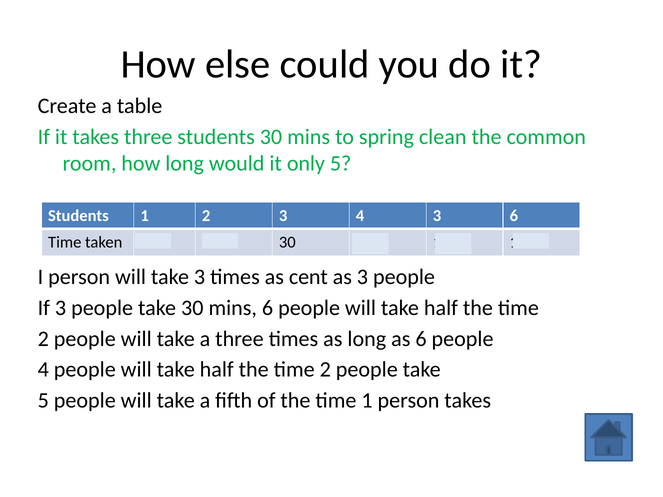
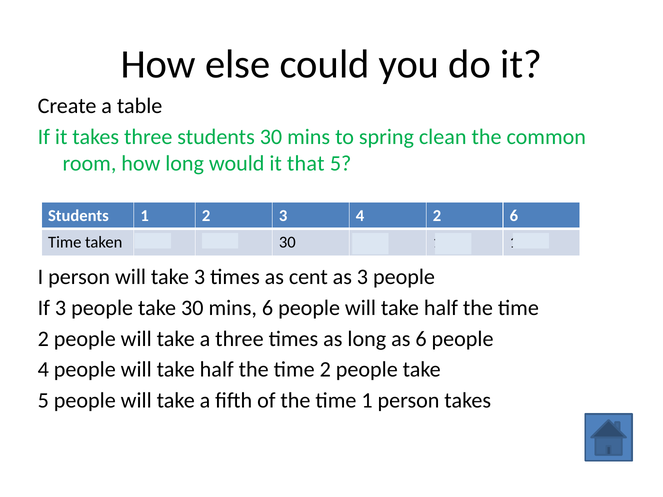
only: only -> that (306, 164)
4 3: 3 -> 2 (437, 216)
